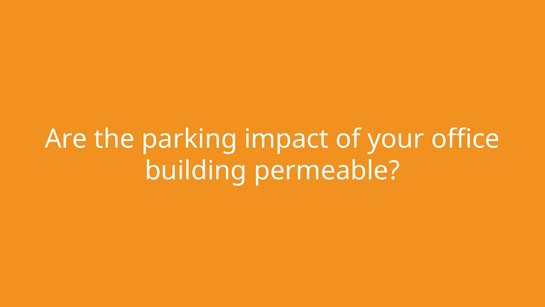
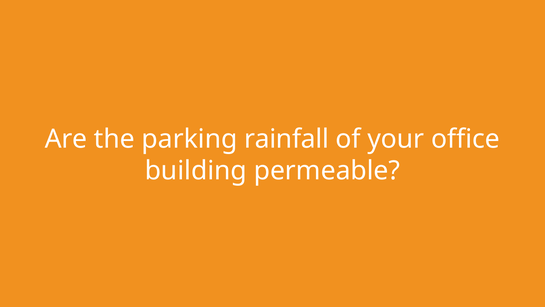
impact: impact -> rainfall (286, 139)
